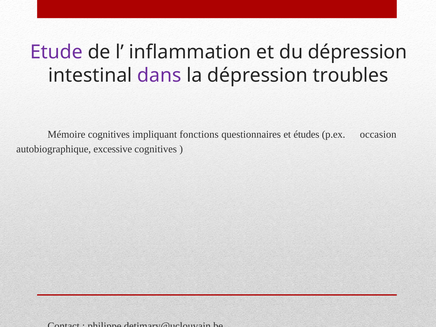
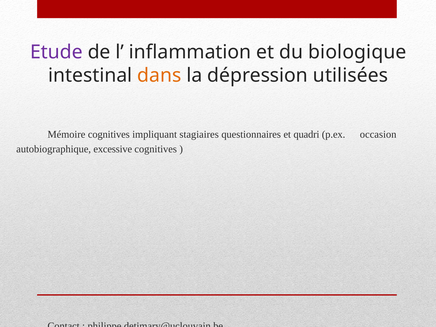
du dépression: dépression -> biologique (357, 52)
dans colour: purple -> orange (159, 75)
troubles: troubles -> utilisées (351, 75)
fonctions: fonctions -> stagiaires (199, 134)
études: études -> quadri (306, 134)
